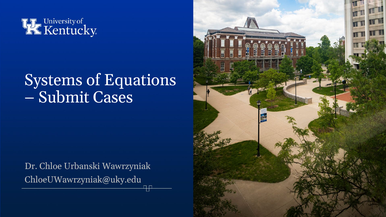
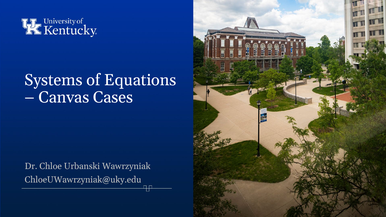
Submit: Submit -> Canvas (64, 97)
